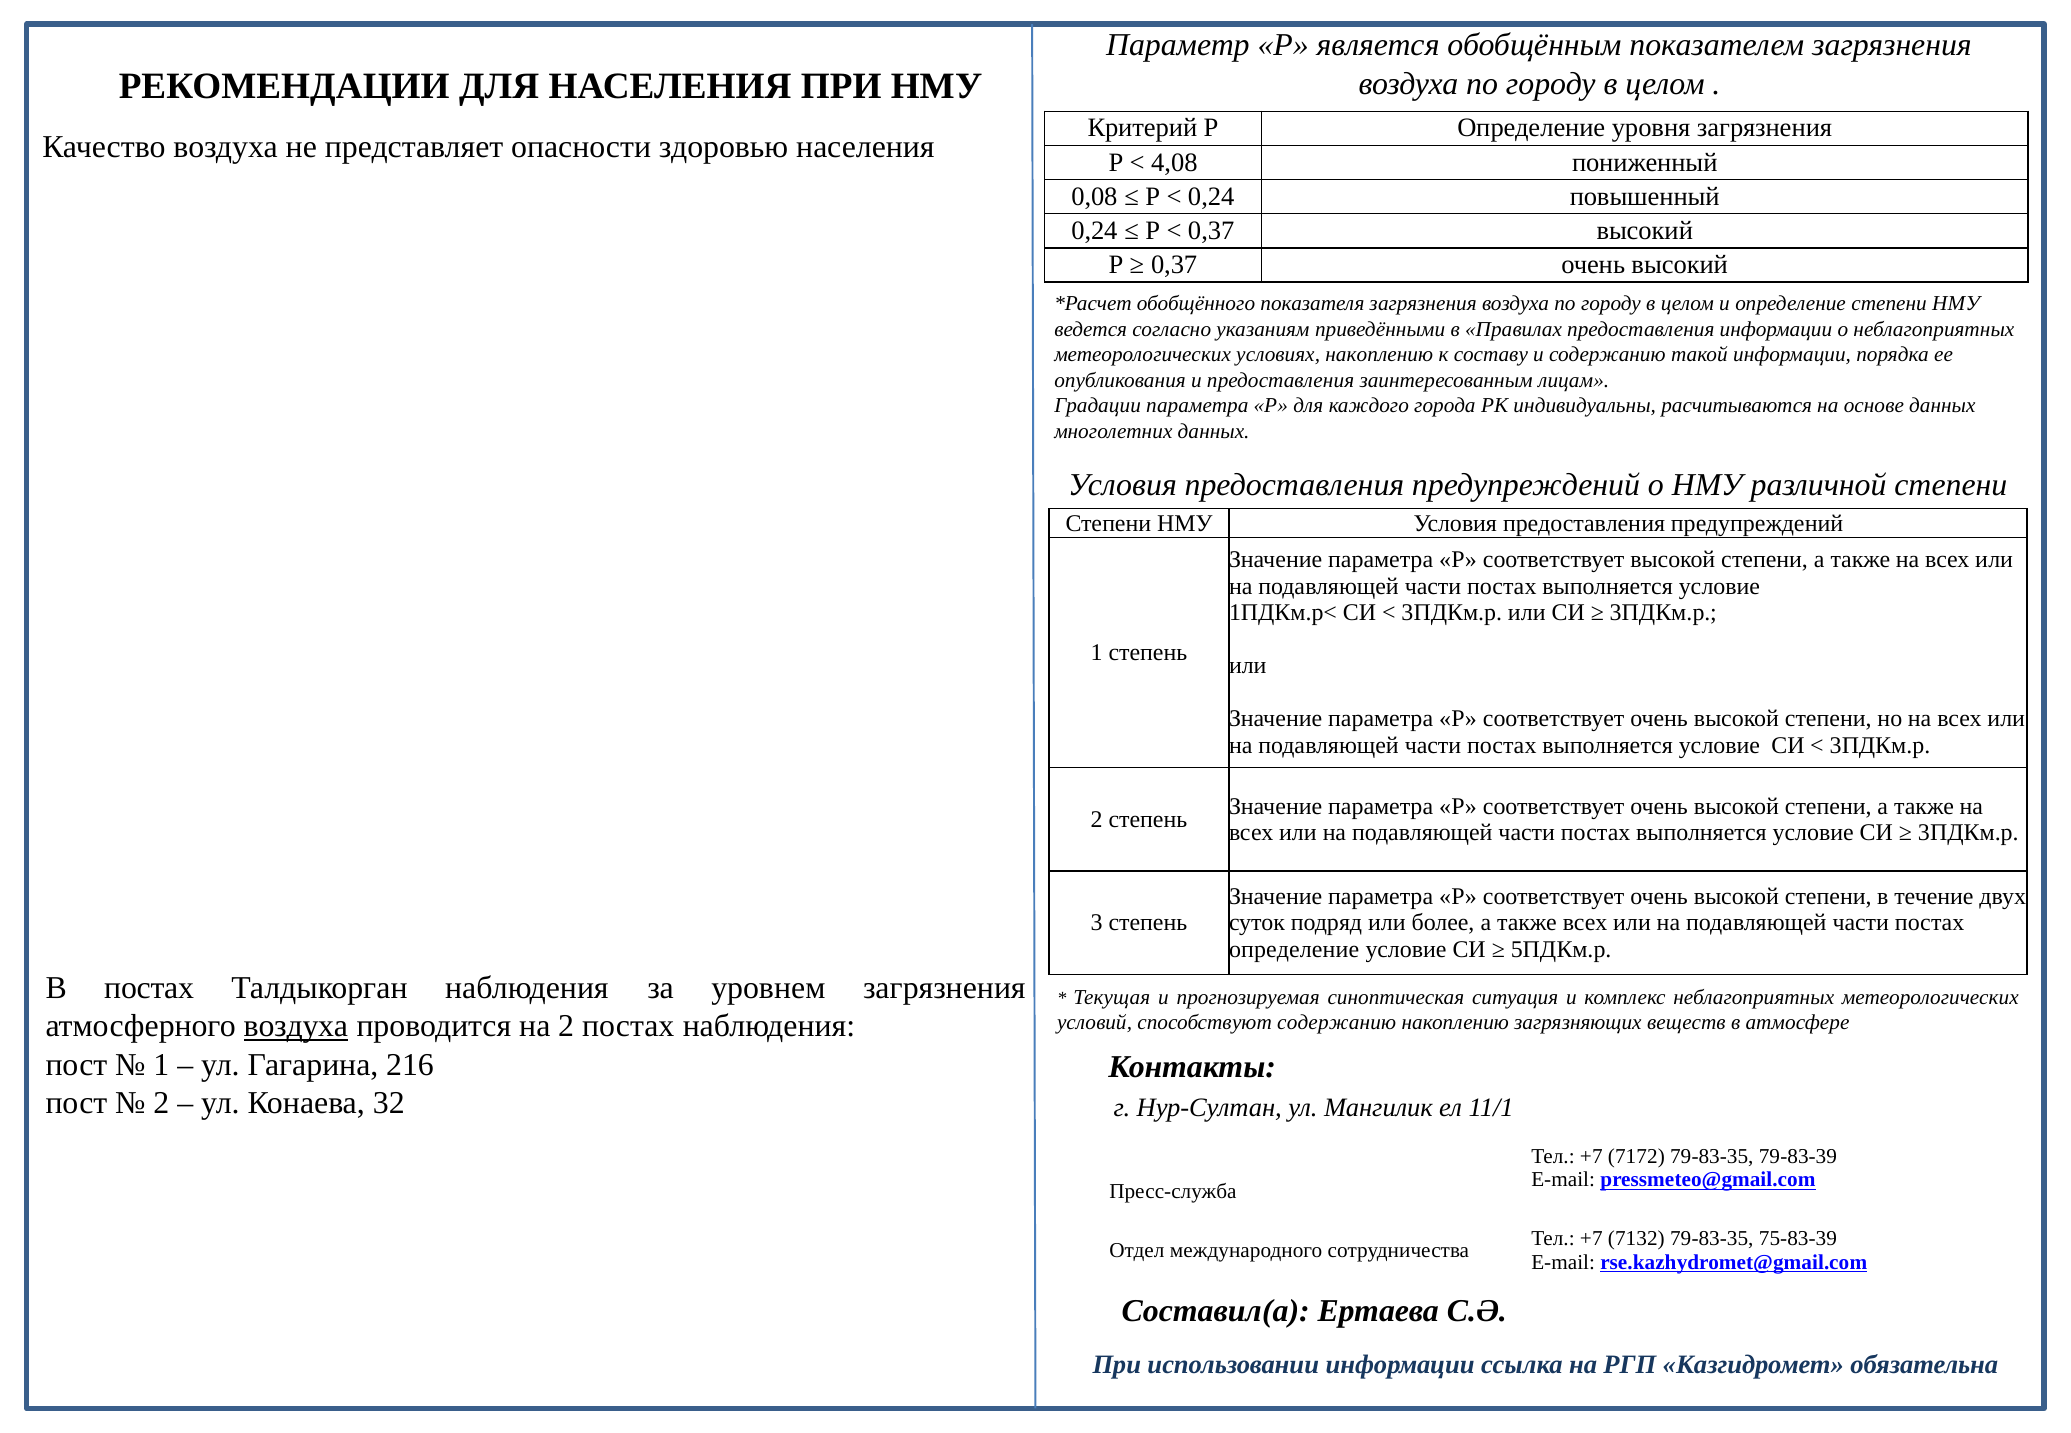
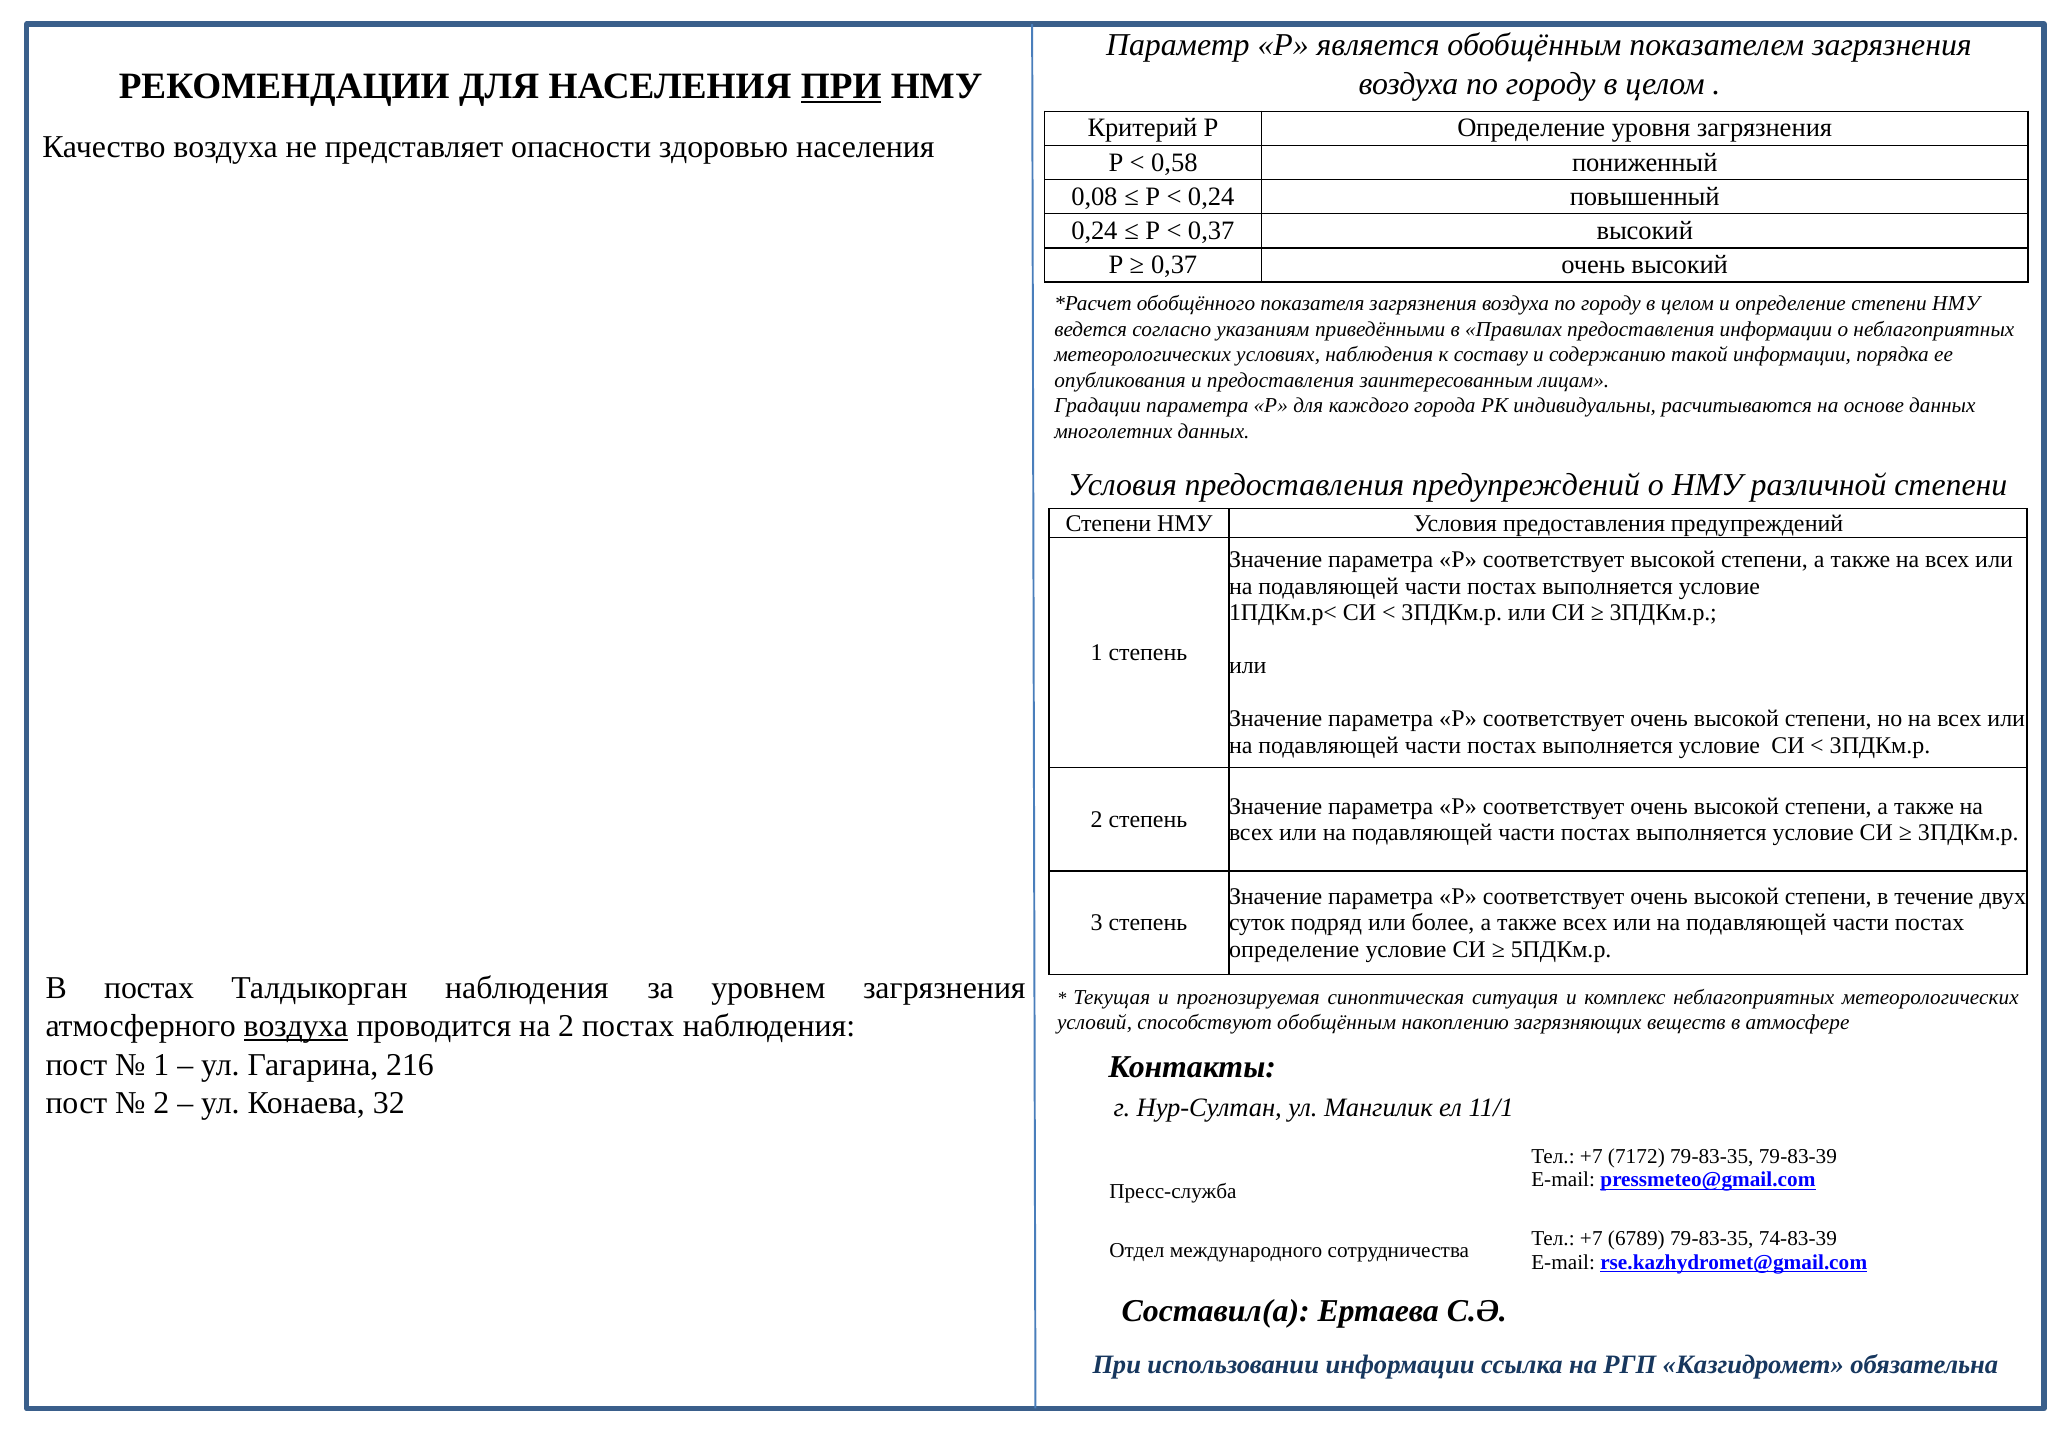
ПРИ underline: none -> present (841, 86)
4,08: 4,08 -> 0,58 (1174, 162)
условиях накоплению: накоплению -> наблюдения (1379, 355)
способствуют содержанию: содержанию -> обобщённым (1337, 1023)
7132: 7132 -> 6789 (1636, 1240)
75-83-39: 75-83-39 -> 74-83-39 (1798, 1240)
